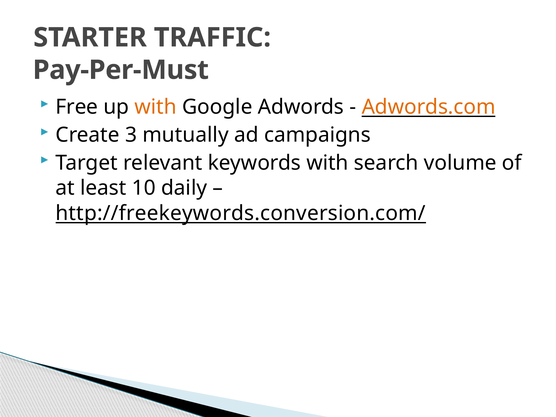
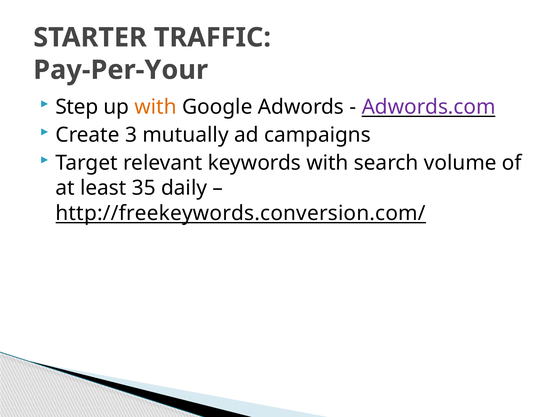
Pay-Per-Must: Pay-Per-Must -> Pay-Per-Your (121, 70)
Free: Free -> Step (77, 107)
Adwords.com colour: orange -> purple (429, 107)
10: 10 -> 35 (144, 188)
